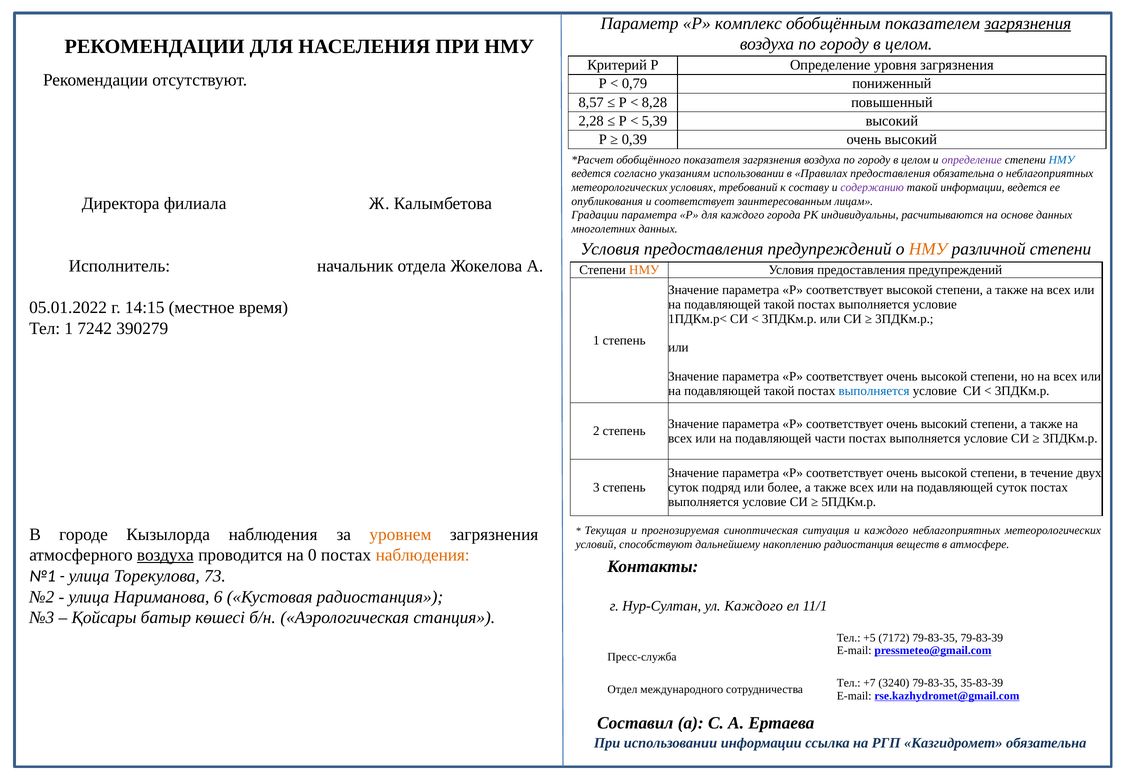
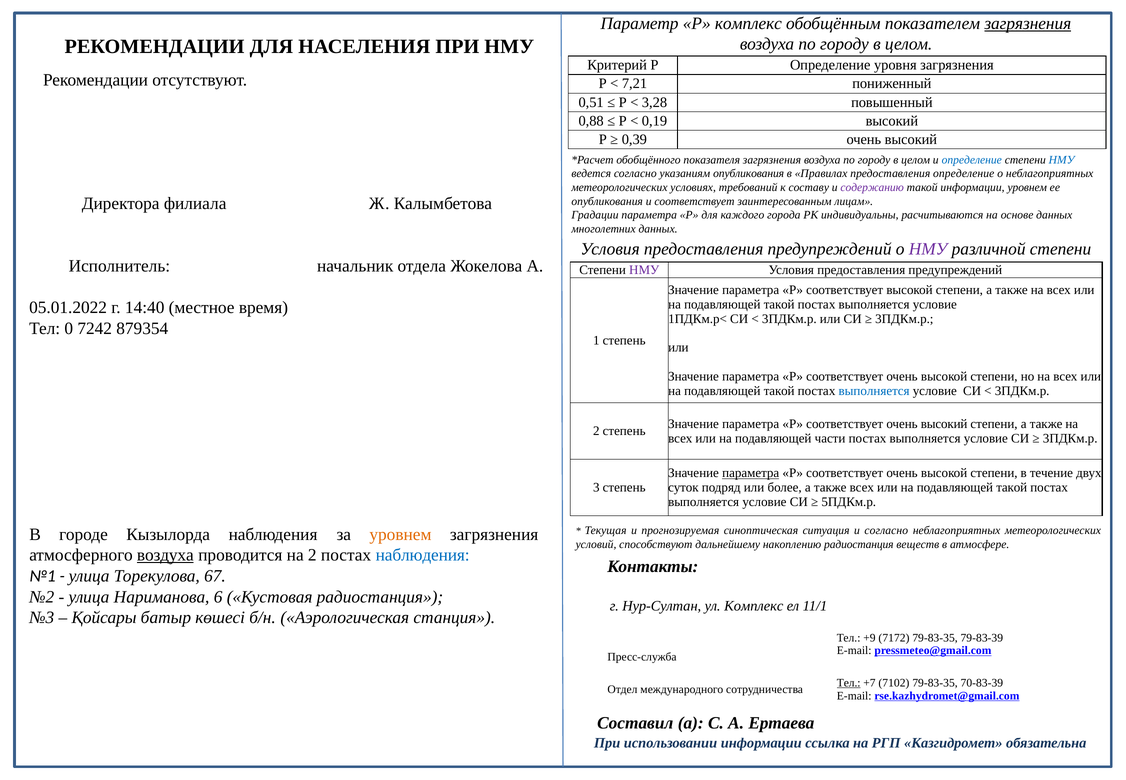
0,79: 0,79 -> 7,21 (635, 84)
8,57: 8,57 -> 0,51 (591, 102)
8,28: 8,28 -> 3,28 (654, 102)
2,28: 2,28 -> 0,88 (591, 121)
5,39: 5,39 -> 0,19 (654, 121)
определение colour: purple -> blue (972, 160)
указаниям использовании: использовании -> опубликования (749, 173)
предоставления обязательна: обязательна -> определение (964, 173)
информации ведется: ведется -> уровнем (1027, 187)
НМУ colour: orange -> purple (928, 249)
НМУ colour: orange -> purple (644, 270)
14:15: 14:15 -> 14:40 (145, 307)
Тел 1: 1 -> 0 (69, 328)
390279: 390279 -> 879354 (142, 328)
параметра underline: none -> present (751, 473)
суток: суток -> такой (1012, 487)
и каждого: каждого -> согласно (886, 530)
на 0: 0 -> 2 (312, 555)
наблюдения colour: orange -> blue (423, 555)
73: 73 -> 67 (215, 576)
ул Каждого: Каждого -> Комплекс (754, 605)
+5: +5 -> +9 (869, 637)
Тел underline: none -> present (849, 682)
3240: 3240 -> 7102 (894, 682)
35-83-39: 35-83-39 -> 70-83-39 (982, 682)
